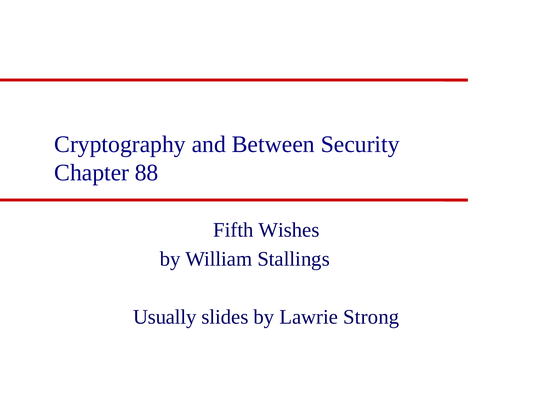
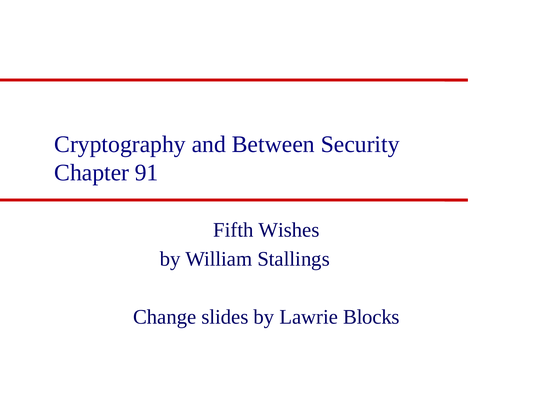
88: 88 -> 91 (147, 173)
Usually: Usually -> Change (165, 317)
Strong: Strong -> Blocks (371, 317)
